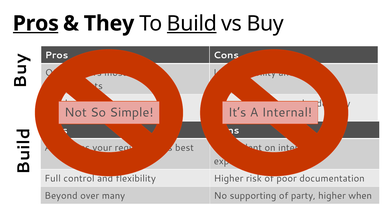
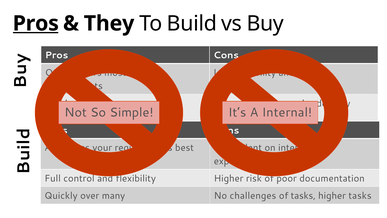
Build underline: present -> none (192, 23)
Beyond: Beyond -> Quickly (61, 195)
supporting: supporting -> challenges (253, 195)
of party: party -> tasks (303, 195)
higher when: when -> tasks (360, 195)
